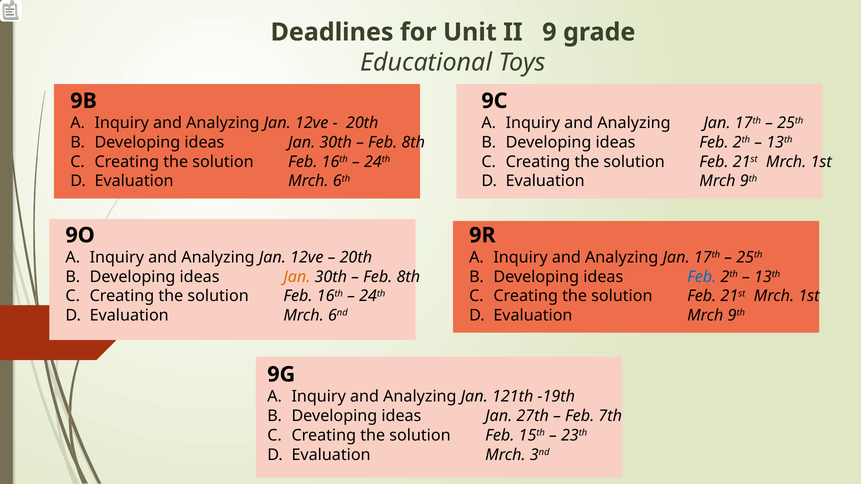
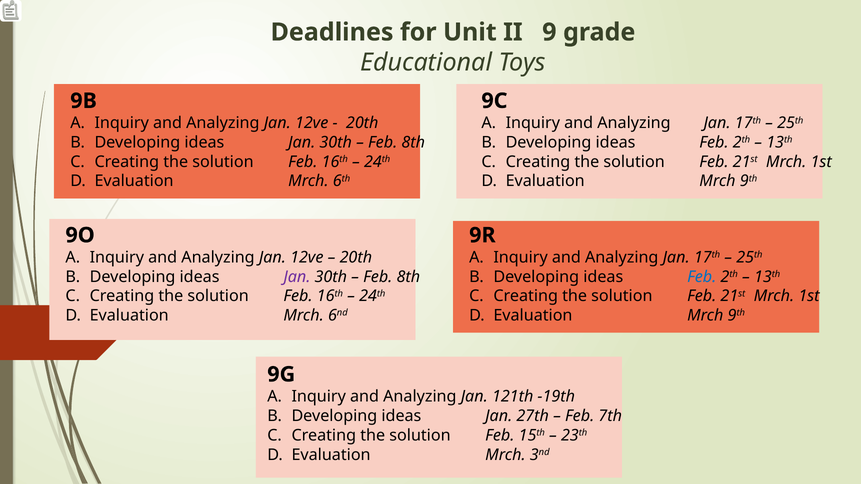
Jan colour: orange -> purple (297, 277)
